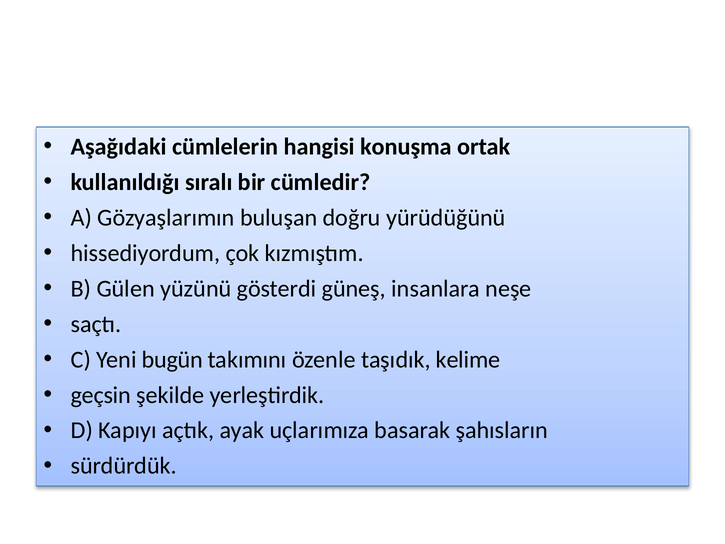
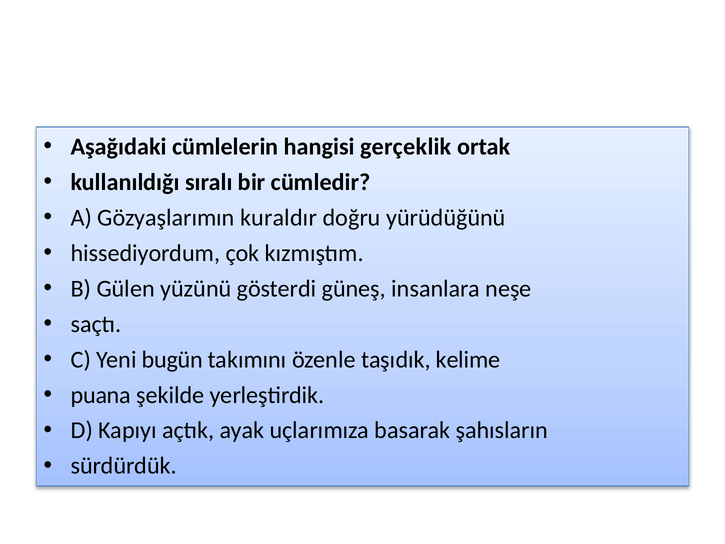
konuşma: konuşma -> gerçeklik (406, 147)
buluşan: buluşan -> kuraldır (279, 218)
geçsin: geçsin -> puana (101, 395)
